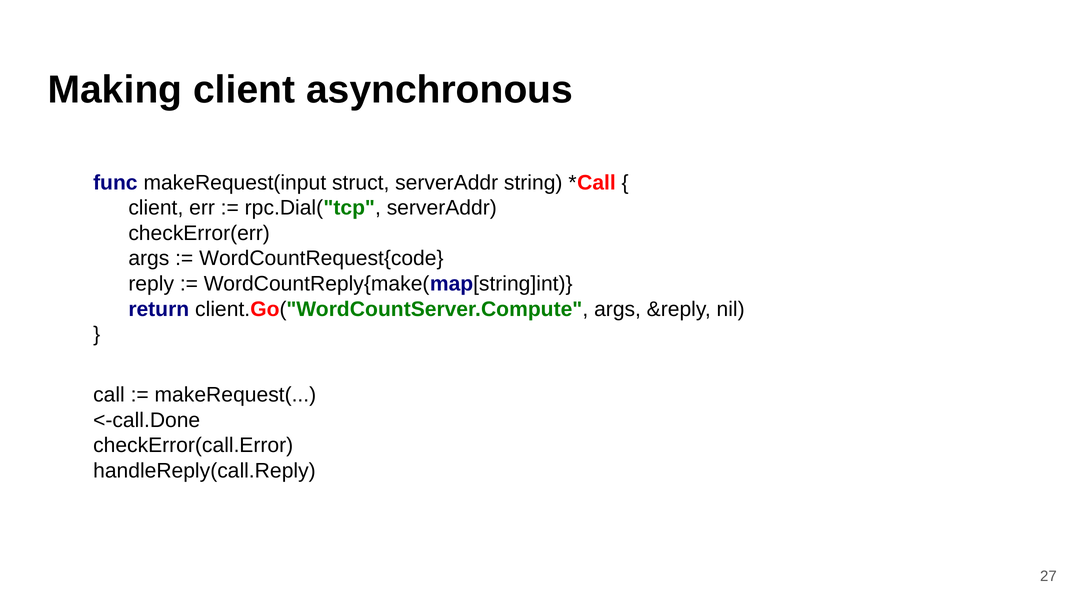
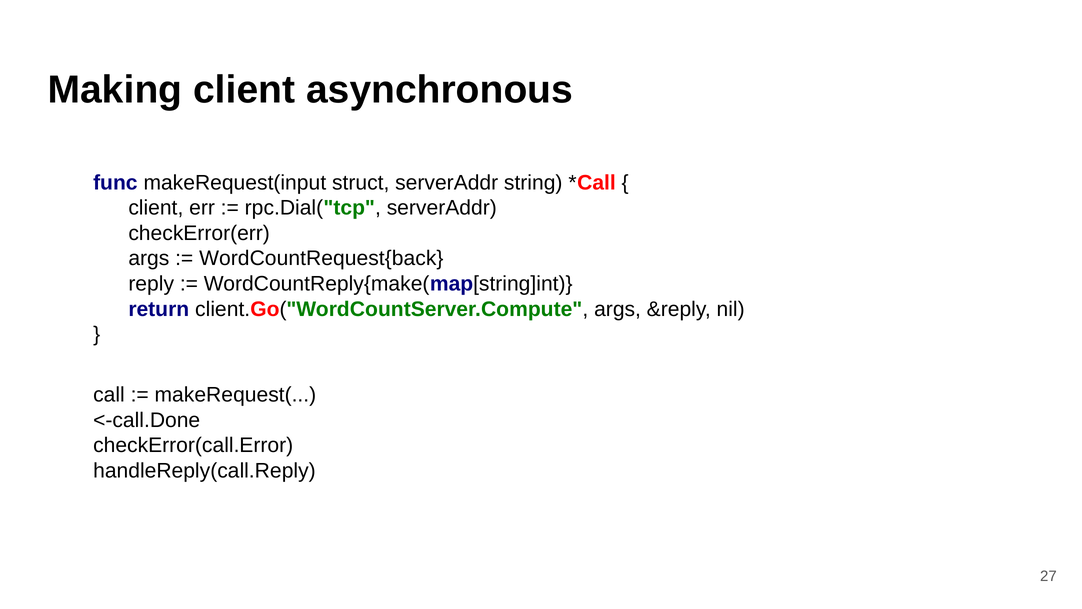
WordCountRequest{code: WordCountRequest{code -> WordCountRequest{back (321, 258)
